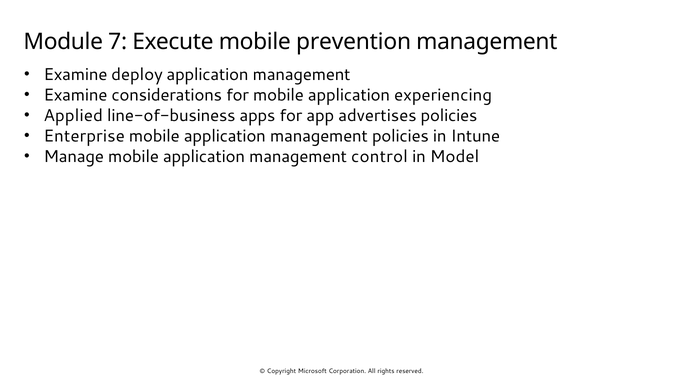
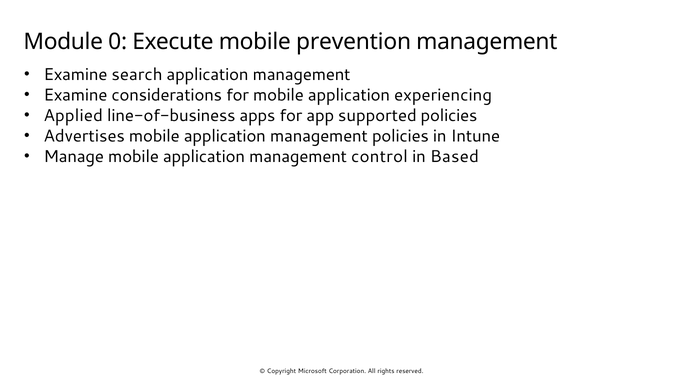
7: 7 -> 0 (118, 42)
deploy: deploy -> search (137, 75)
advertises: advertises -> supported (377, 116)
Enterprise: Enterprise -> Advertises (84, 136)
Model: Model -> Based (454, 157)
